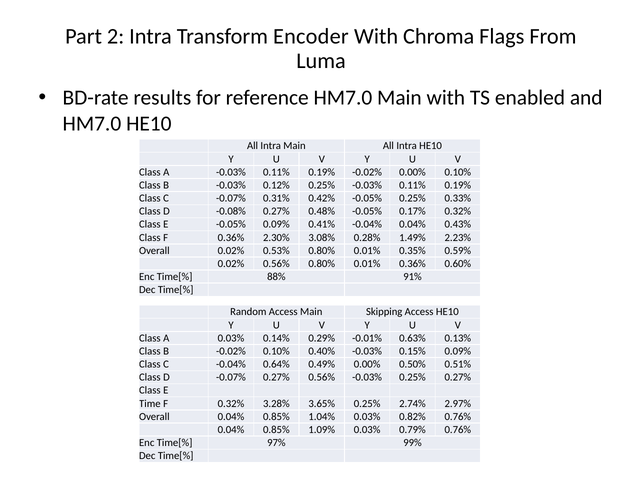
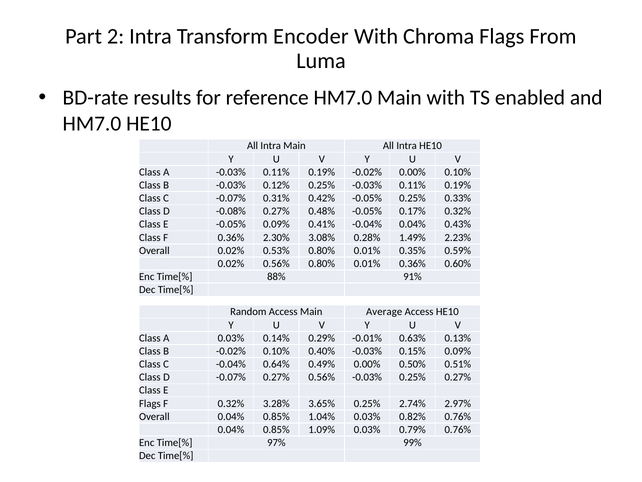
Skipping: Skipping -> Average (384, 312)
Time: Time -> Flags (150, 403)
